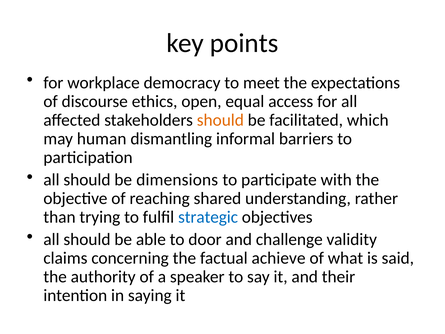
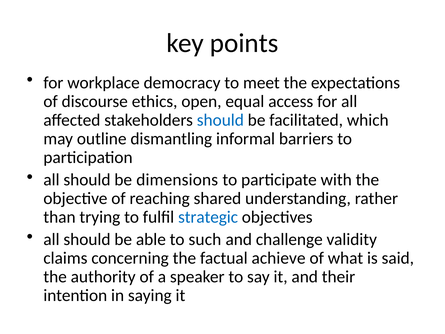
should colour: orange -> blue (220, 120)
human: human -> outline (102, 139)
door: door -> such (205, 239)
